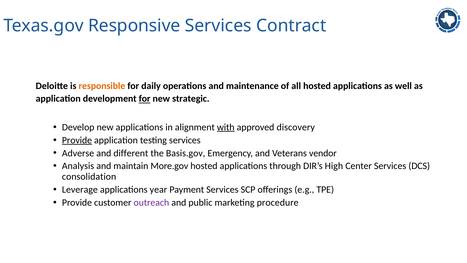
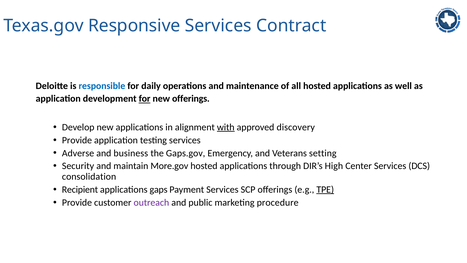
responsible colour: orange -> blue (102, 86)
new strategic: strategic -> offerings (191, 99)
Provide underline: present -> none (77, 140)
different: different -> business (131, 153)
Basis.gov: Basis.gov -> Gaps.gov (186, 153)
vendor: vendor -> setting (323, 153)
Analysis: Analysis -> Security (78, 166)
Leverage: Leverage -> Recipient (80, 189)
year: year -> gaps (159, 189)
TPE underline: none -> present (325, 189)
